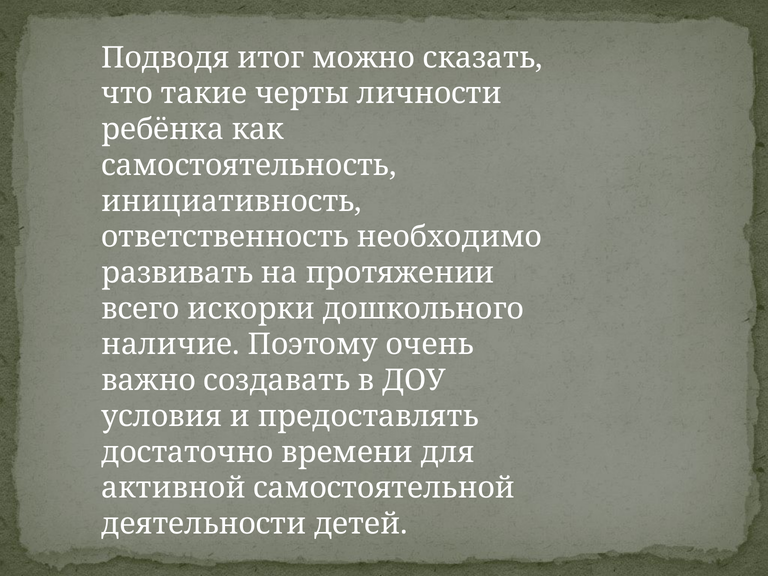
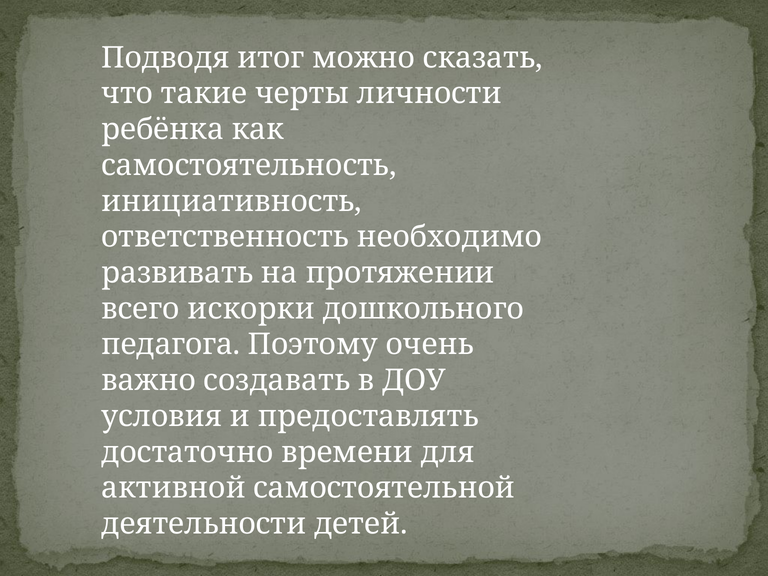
наличие: наличие -> педагога (171, 345)
